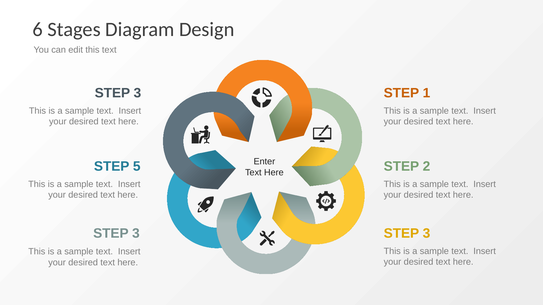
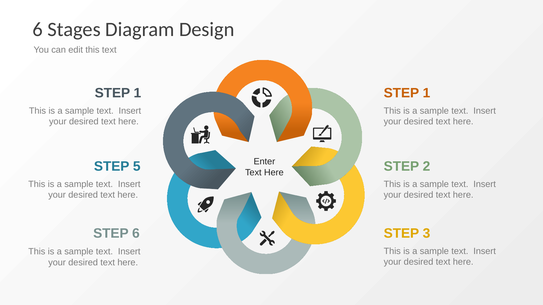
3: 3 -> 1 (137, 93)
3: 3 -> 6 (136, 234)
